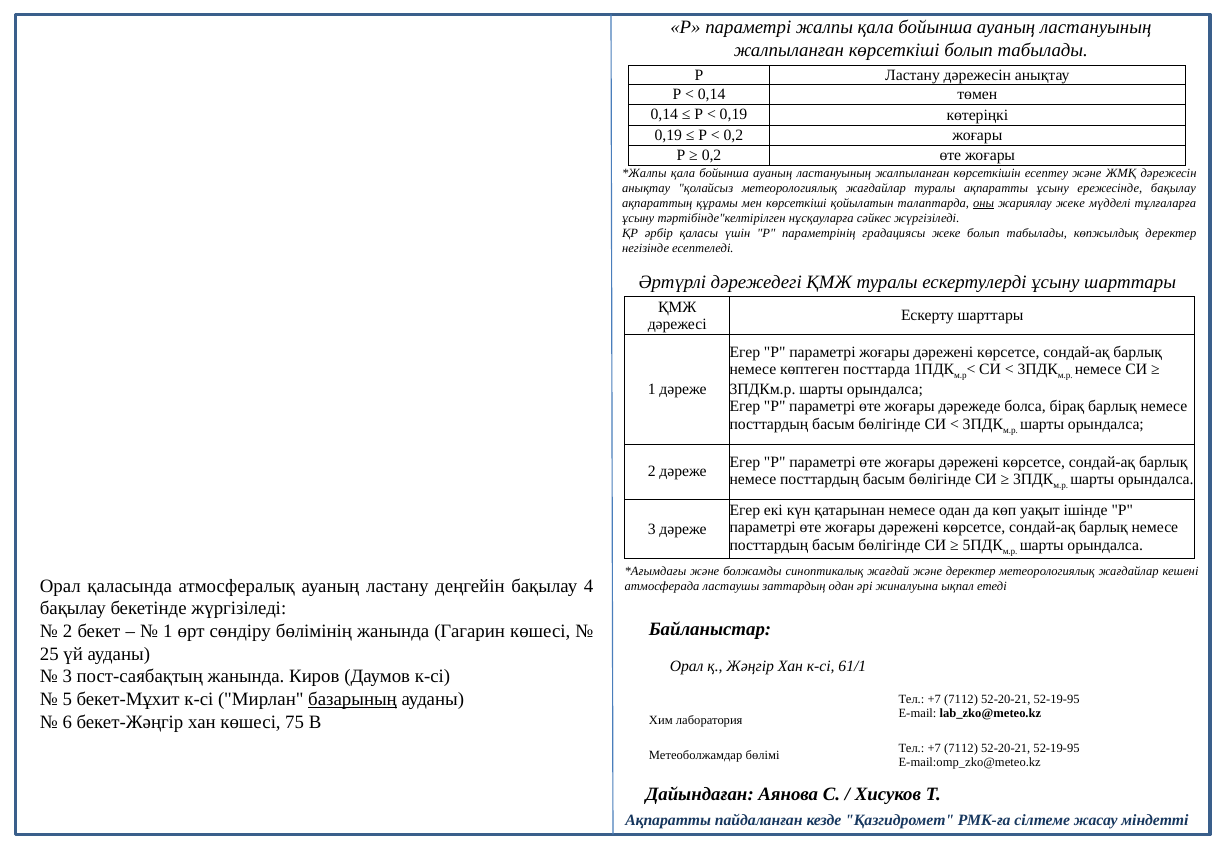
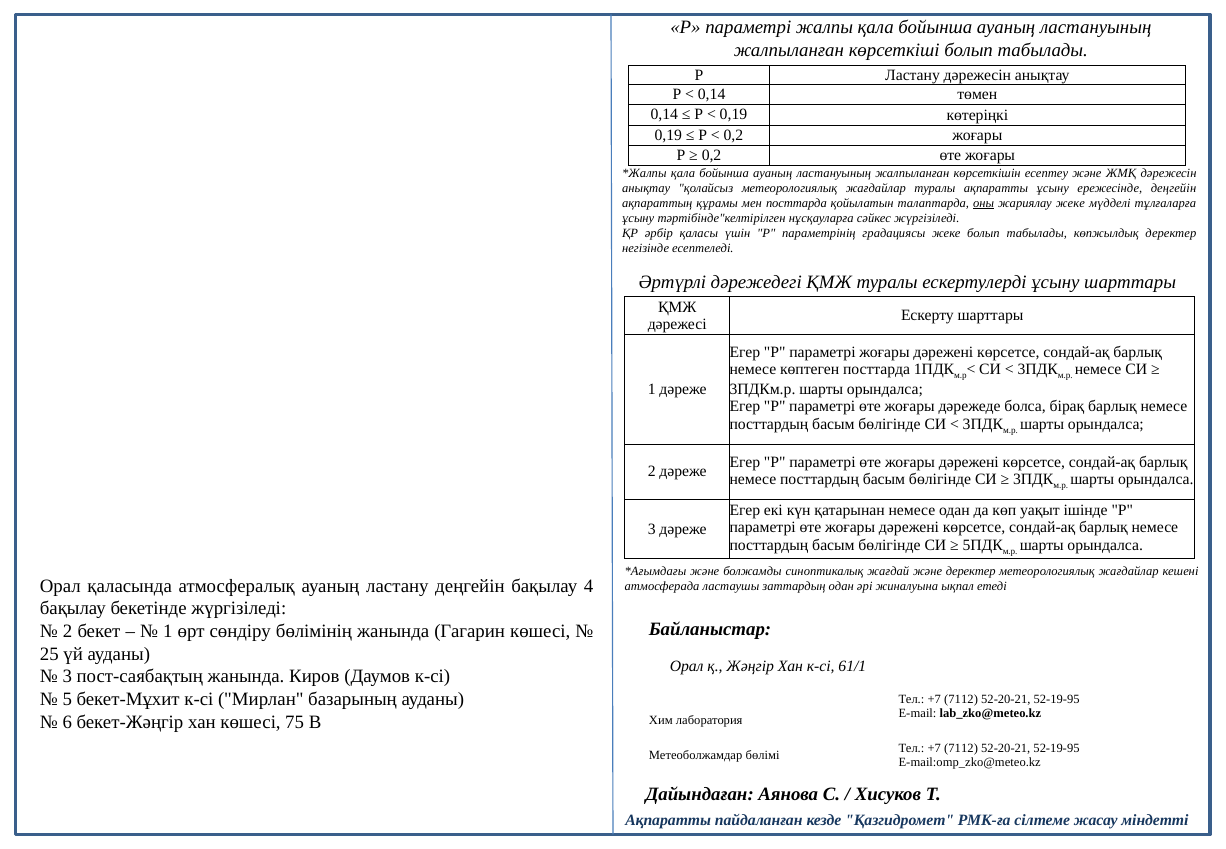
ережесінде бақылау: бақылау -> деңгейін (1173, 188)
мен көрсеткіші: көрсеткіші -> посттарда (796, 203)
базарының underline: present -> none (353, 699)
